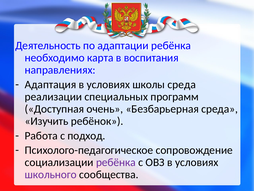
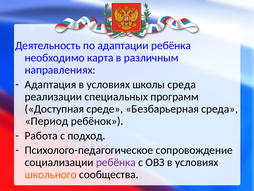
воспитания: воспитания -> различным (151, 58)
очень: очень -> среде (105, 109)
Изучить: Изучить -> Период (47, 121)
школьного colour: purple -> orange (51, 174)
